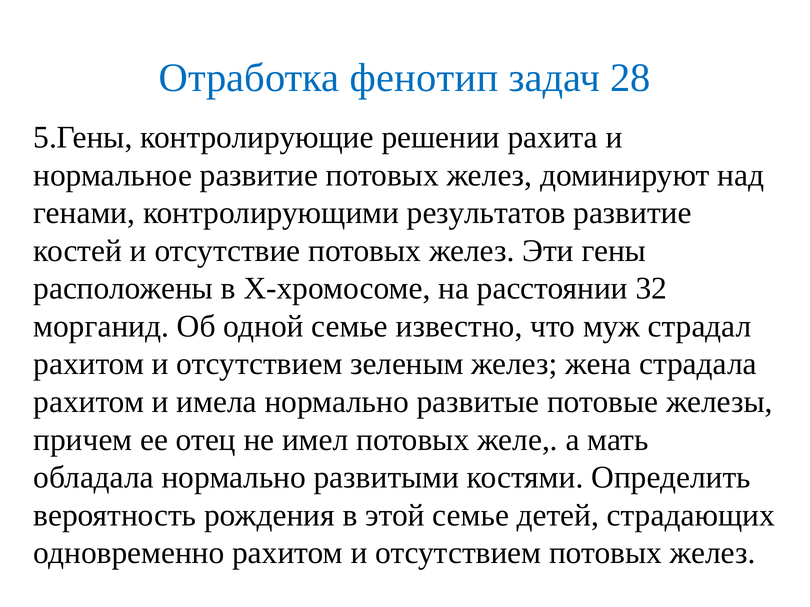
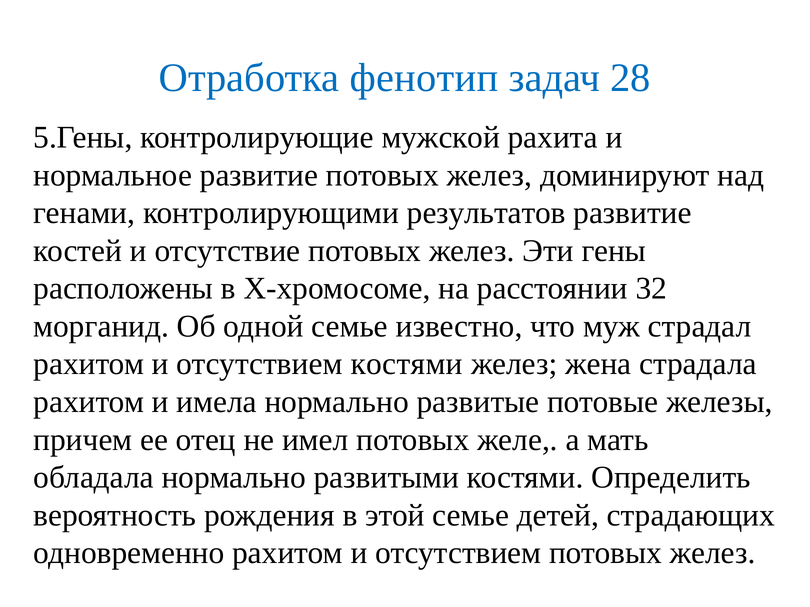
решении: решении -> мужской (441, 137)
отсутствием зеленым: зеленым -> костями (407, 364)
